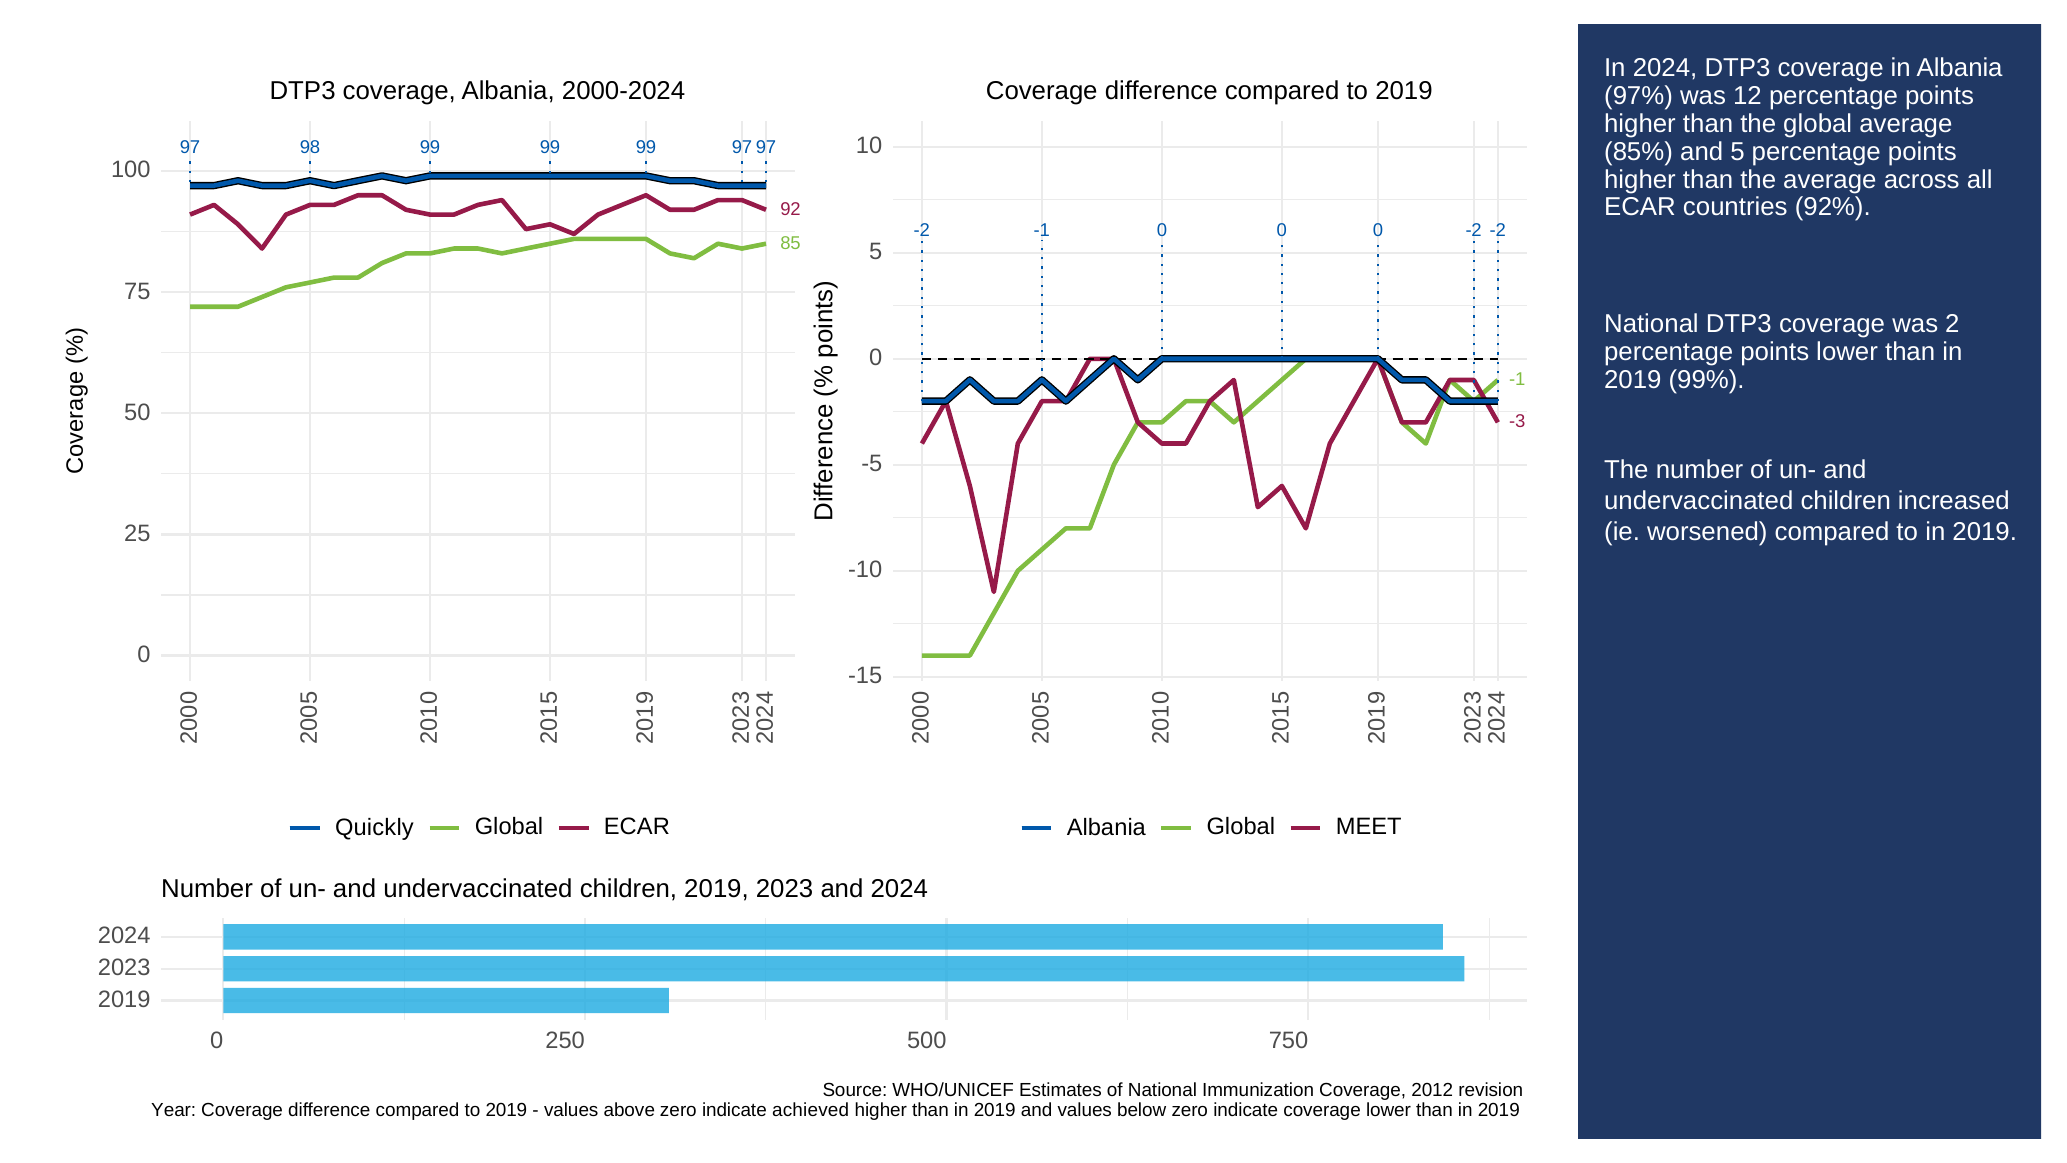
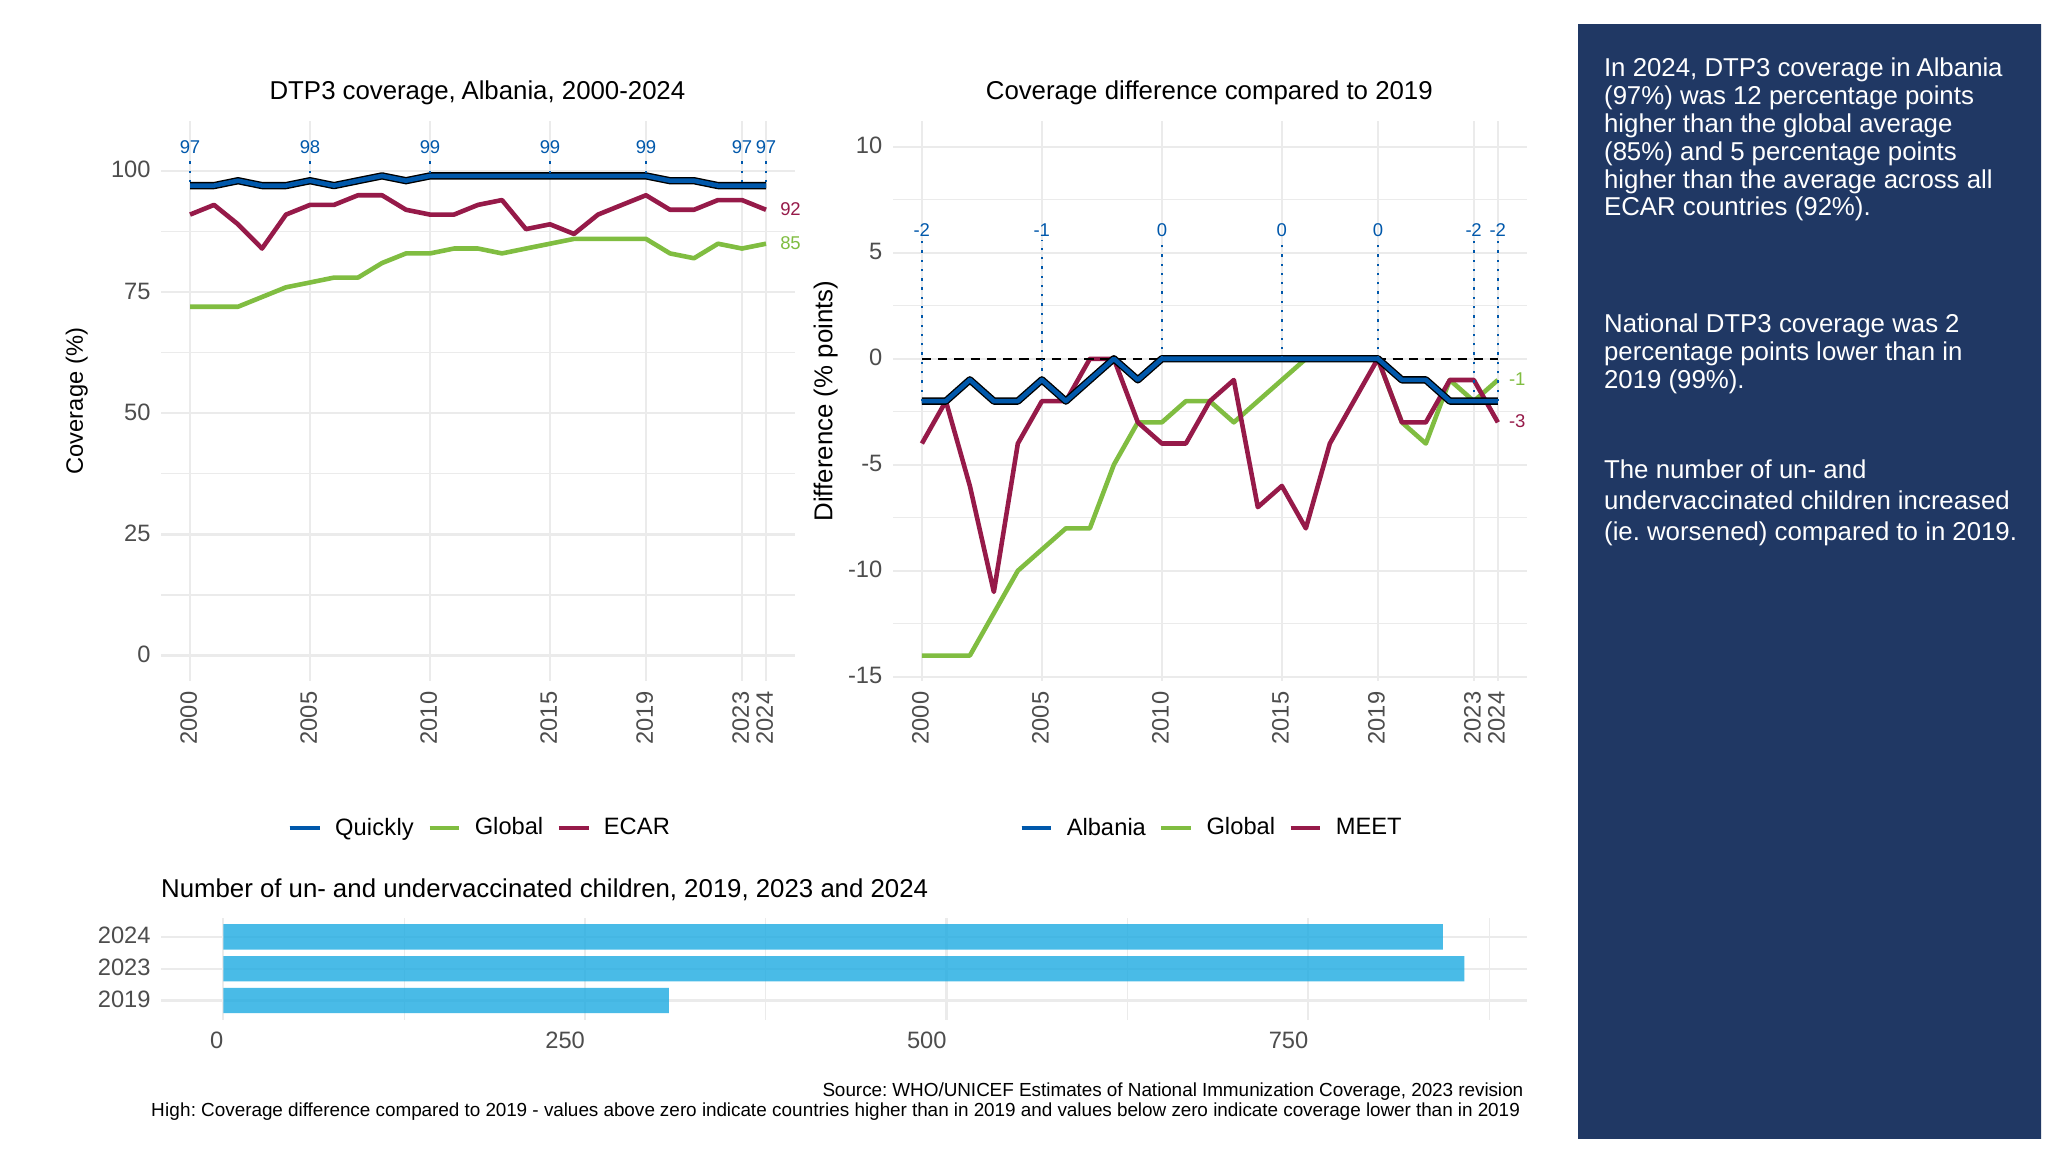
Coverage 2012: 2012 -> 2023 (1432, 1090)
Year: Year -> High (174, 1110)
indicate achieved: achieved -> countries (811, 1110)
